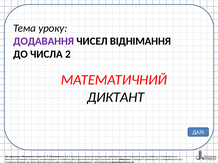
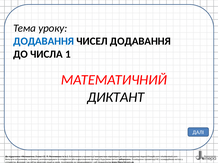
ДОДАВАННЯ colour: purple -> blue (44, 41)
ЧИСЕЛ ВІДНІМАННЯ: ВІДНІМАННЯ -> ДОДАВАННЯ (140, 41)
2: 2 -> 1 (68, 54)
